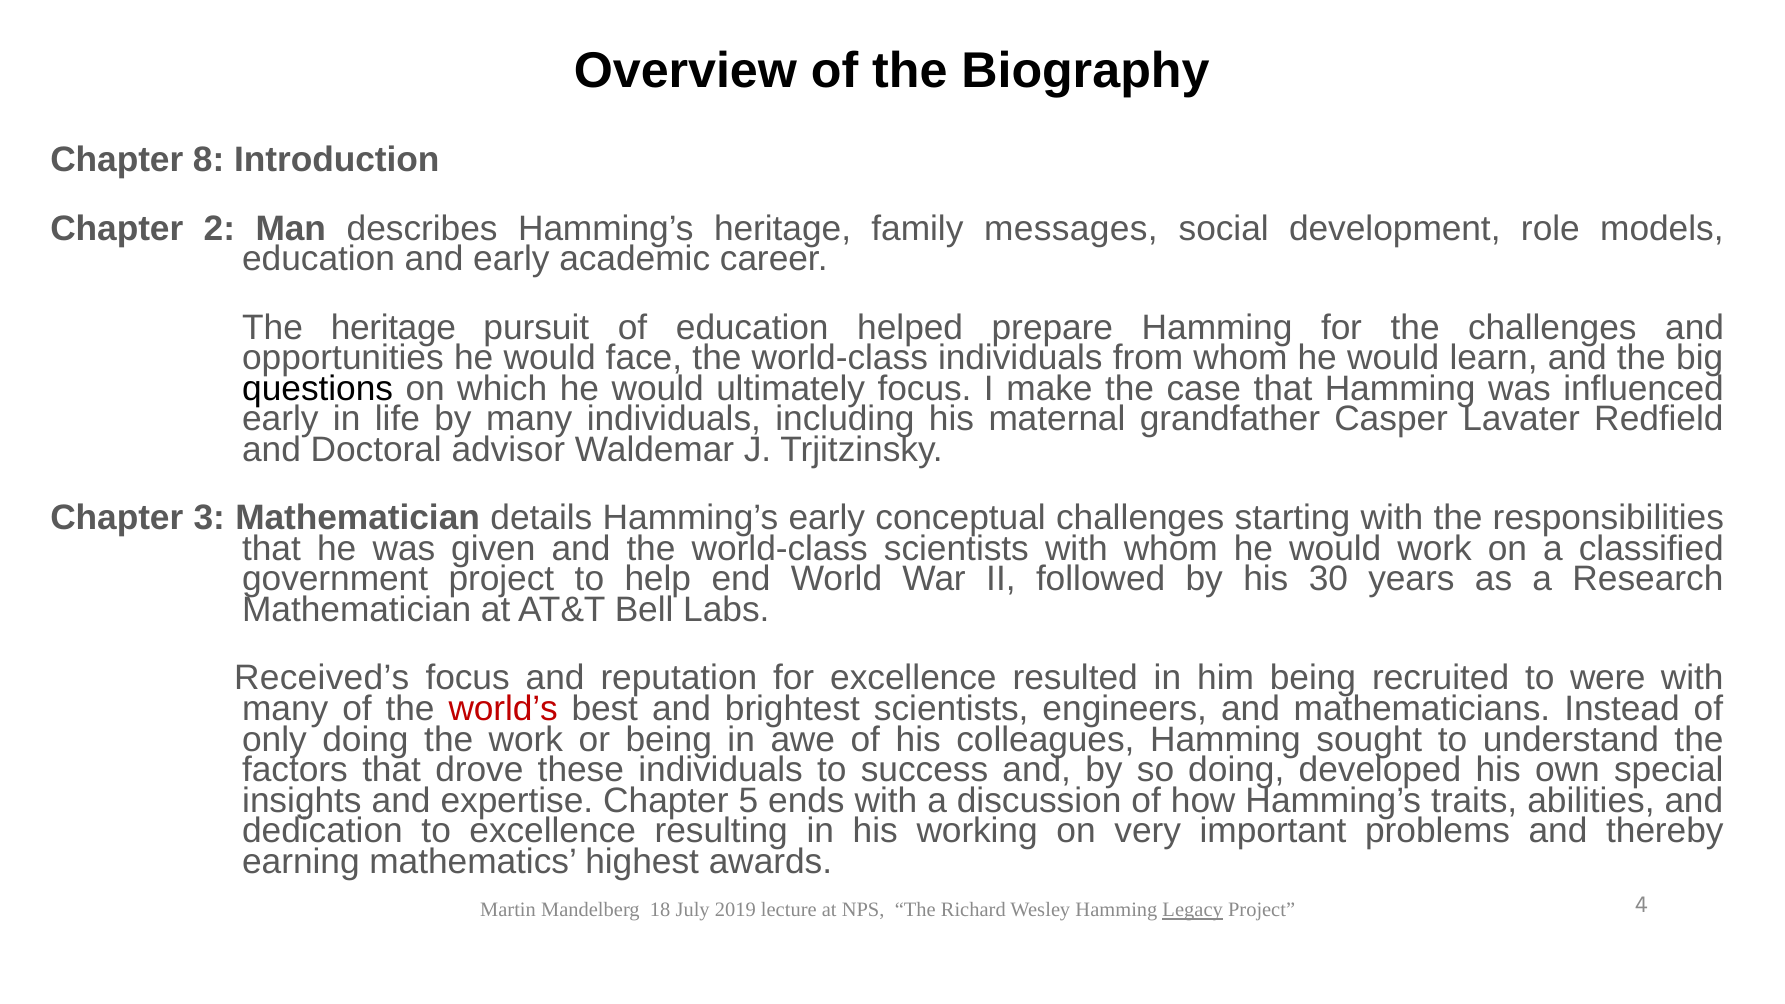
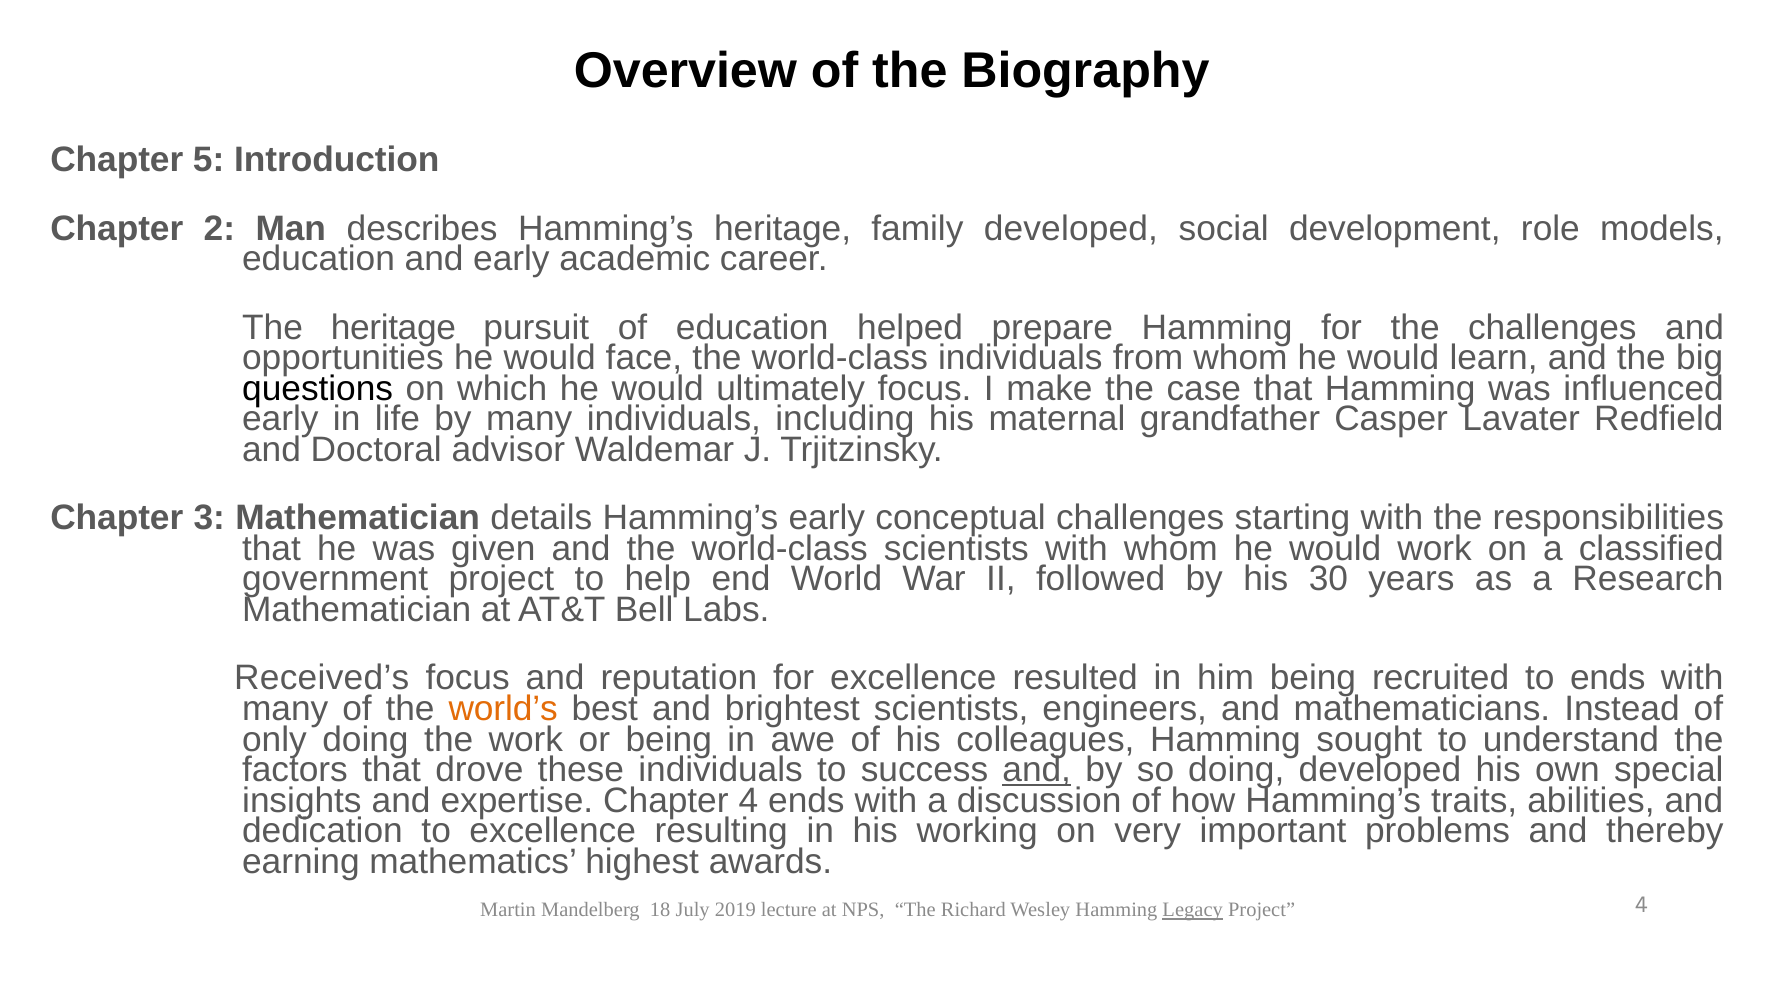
8: 8 -> 5 (209, 160)
family messages: messages -> developed (1071, 228)
to were: were -> ends (1608, 678)
world’s colour: red -> orange (503, 709)
and underline: none -> present (1037, 770)
Chapter 5: 5 -> 4 (748, 800)
